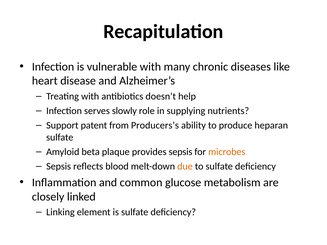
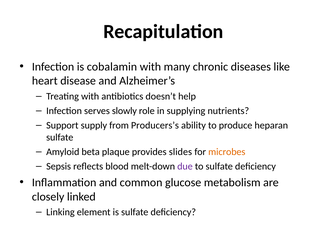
vulnerable: vulnerable -> cobalamin (112, 67)
patent: patent -> supply (94, 125)
provides sepsis: sepsis -> slides (180, 152)
due colour: orange -> purple (185, 167)
